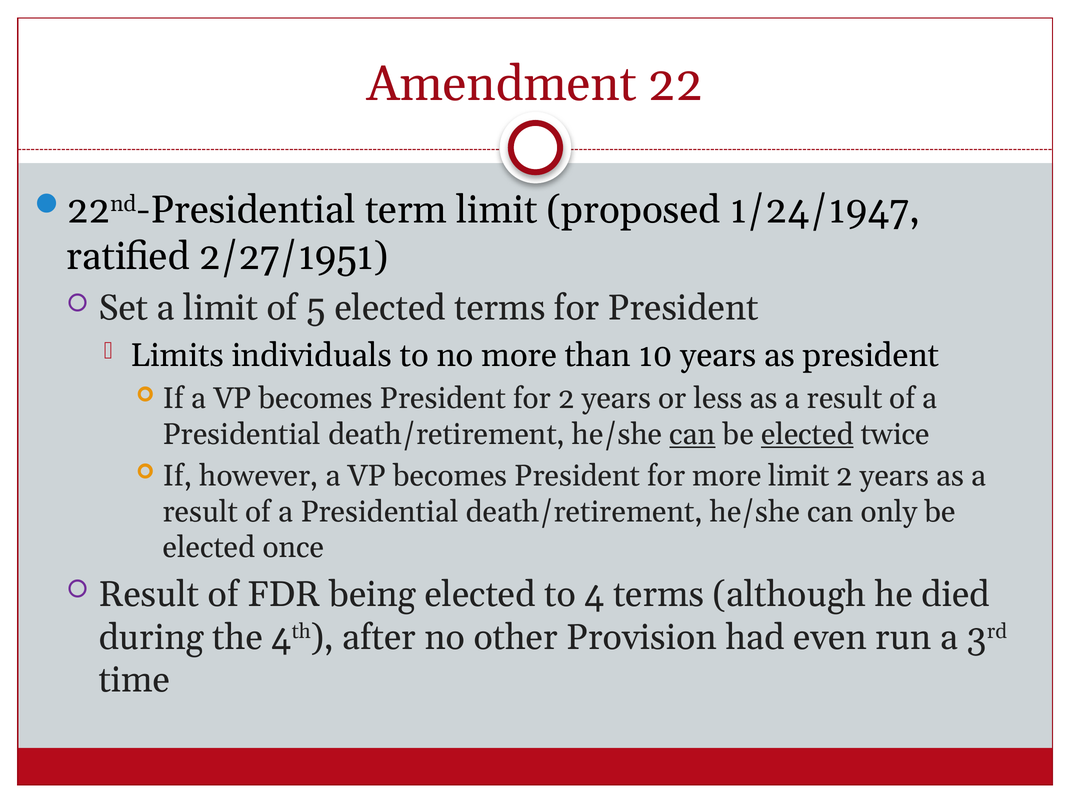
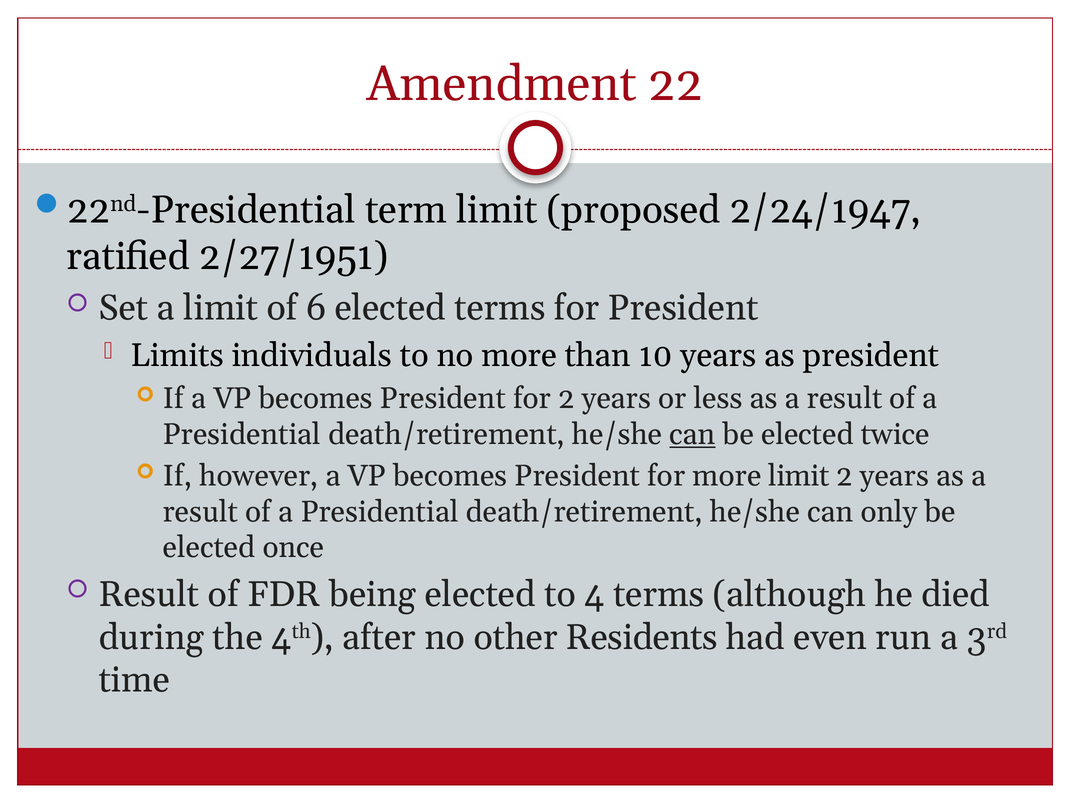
1/24/1947: 1/24/1947 -> 2/24/1947 (825, 210)
5: 5 -> 6 (316, 308)
elected underline: present -> none (807, 435)
Provision: Provision -> Residents (642, 637)
